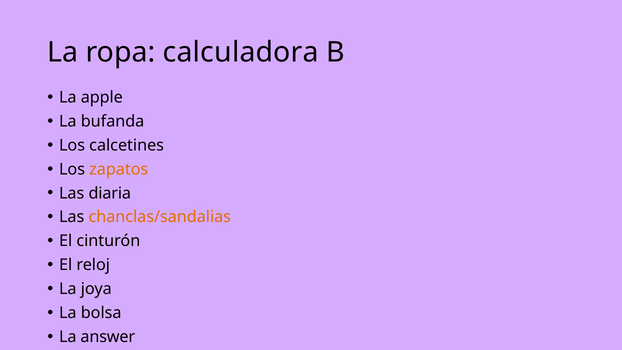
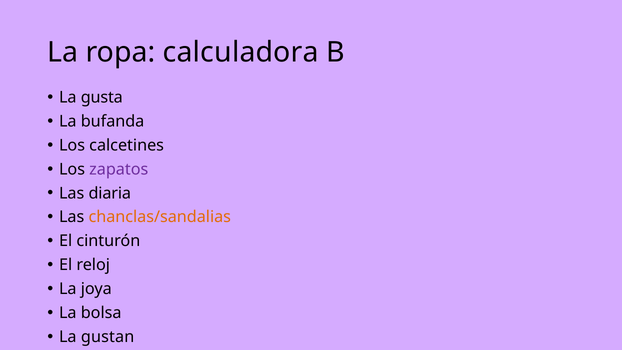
apple: apple -> gusta (102, 97)
zapatos colour: orange -> purple (119, 169)
answer: answer -> gustan (108, 337)
